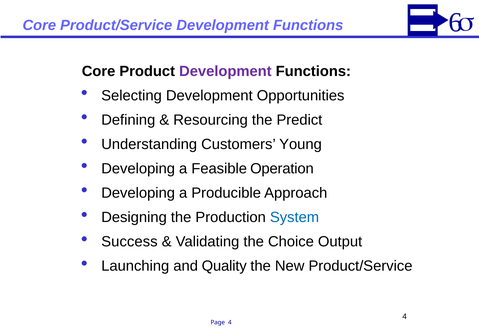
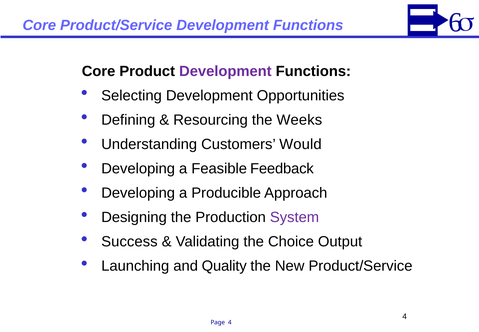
Predict: Predict -> Weeks (299, 120)
Young: Young -> Would (300, 144)
Operation: Operation -> Feedback (282, 168)
System colour: blue -> purple (295, 217)
